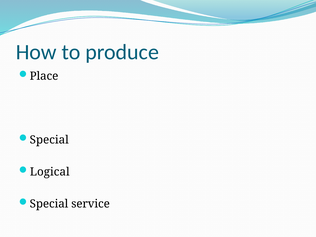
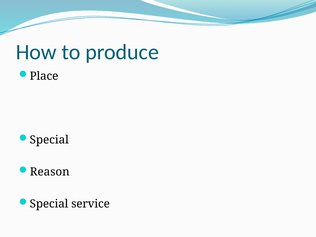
Logical: Logical -> Reason (50, 172)
